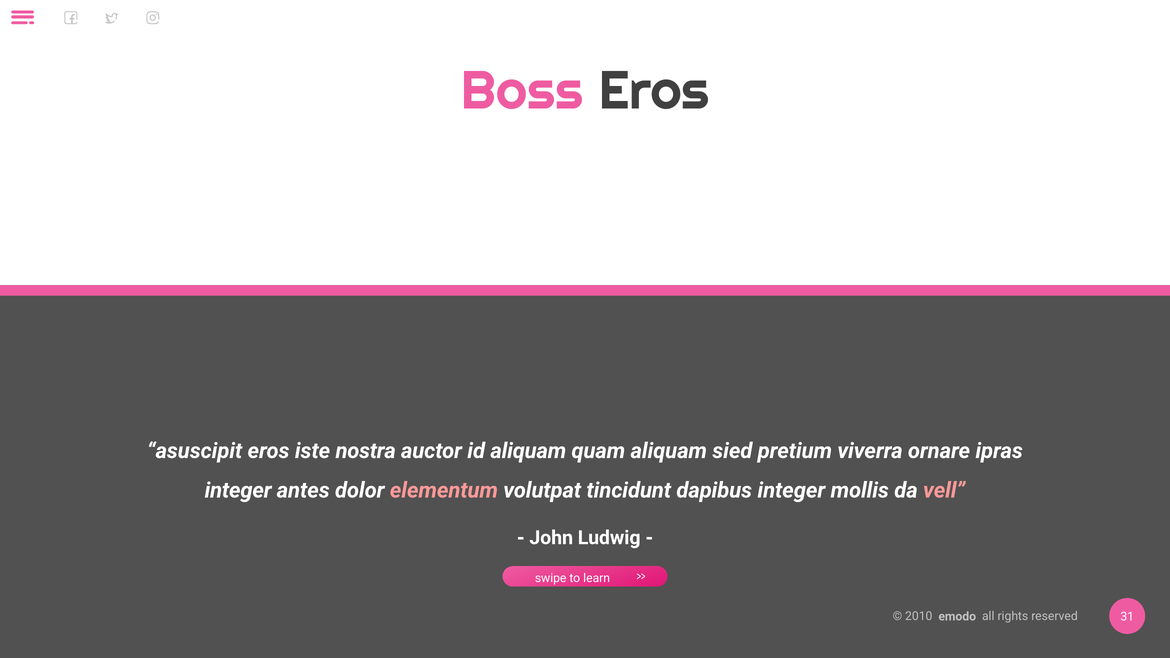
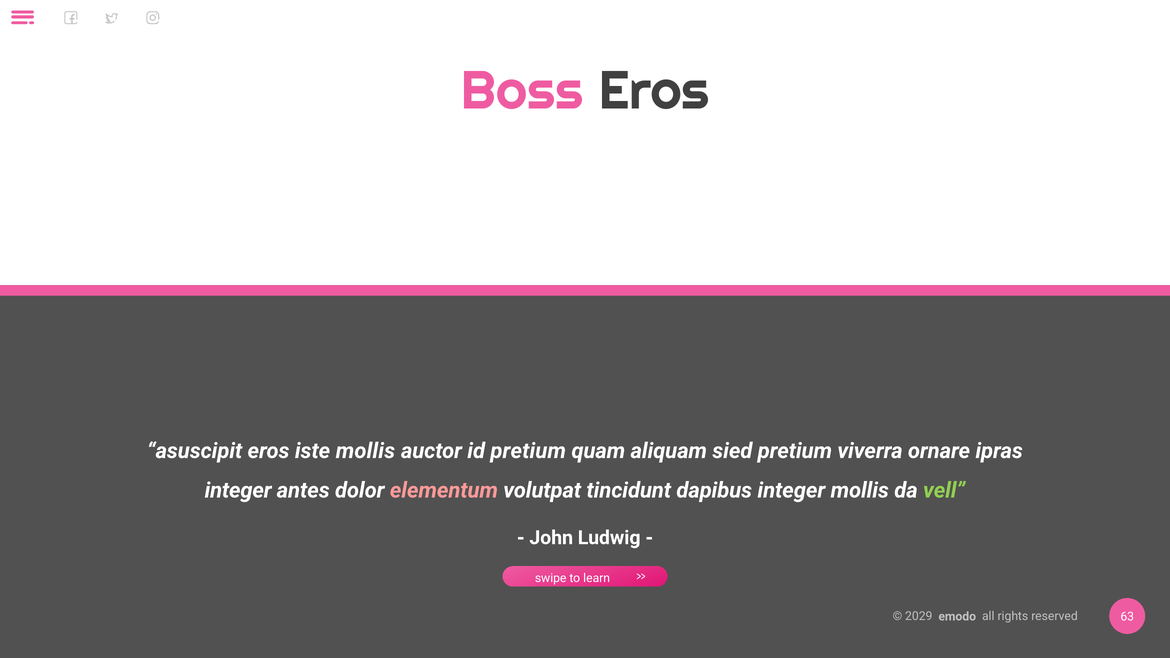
iste nostra: nostra -> mollis (365, 451)
id aliquam: aliquam -> pretium (528, 451)
vell colour: pink -> light green (944, 490)
2010: 2010 -> 2029 (919, 616)
31: 31 -> 63 (1127, 617)
